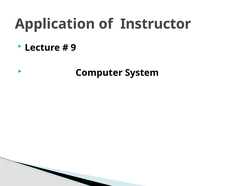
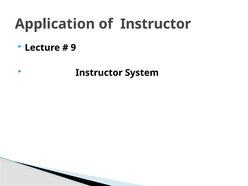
Computer: Computer -> Instructor (99, 73)
